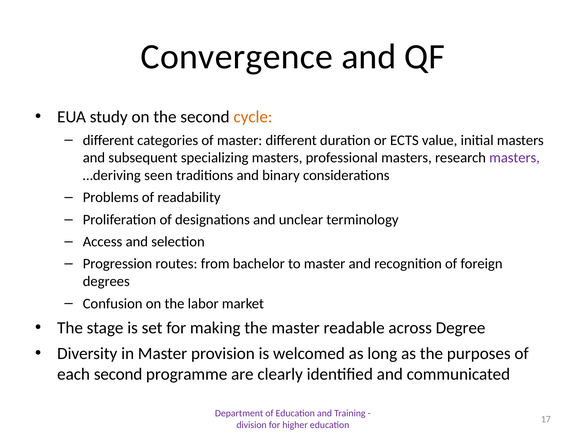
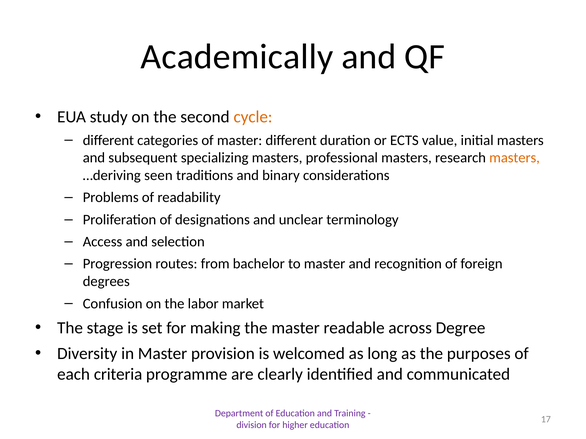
Convergence: Convergence -> Academically (237, 57)
masters colour: purple -> orange (515, 158)
each second: second -> criteria (118, 375)
